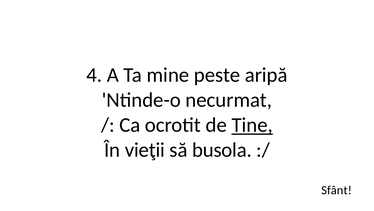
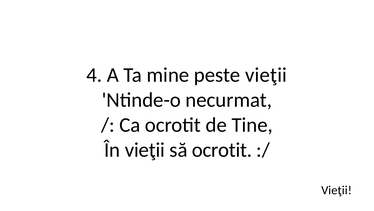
peste aripă: aripă -> vieţii (266, 75)
Tine underline: present -> none (252, 125)
să busola: busola -> ocrotit (222, 150)
Sfânt: Sfânt -> Vieţii (337, 190)
